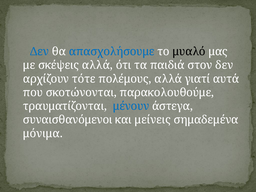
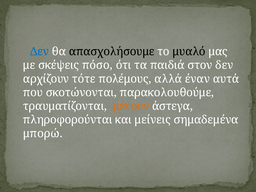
απασχολήσουμε colour: blue -> black (112, 52)
σκέψεις αλλά: αλλά -> πόσο (97, 65)
γιατί: γιατί -> έναν (197, 79)
μένουν colour: blue -> orange (131, 106)
συναισθανόμενοι: συναισθανόμενοι -> πληροφορούνται (68, 120)
μόνιμα: μόνιμα -> μπορώ (43, 133)
